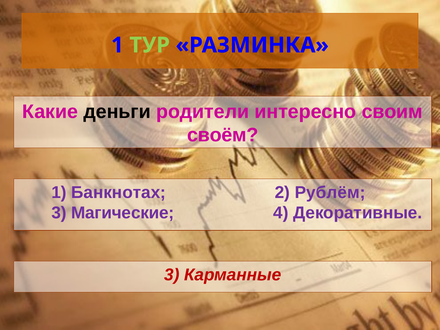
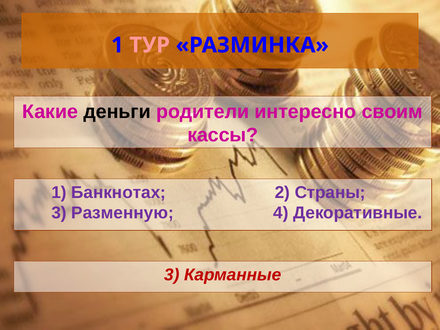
ТУР colour: light green -> pink (150, 45)
своём: своём -> кассы (223, 135)
Рублём: Рублём -> Страны (330, 192)
Магические: Магические -> Разменную (123, 213)
